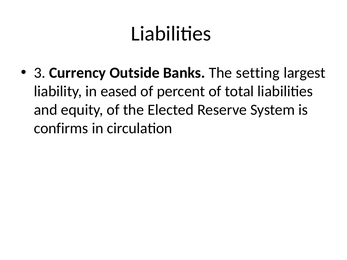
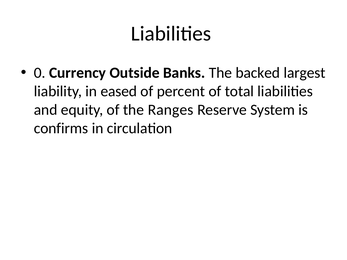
3: 3 -> 0 (40, 73)
setting: setting -> backed (258, 73)
Elected: Elected -> Ranges (171, 110)
